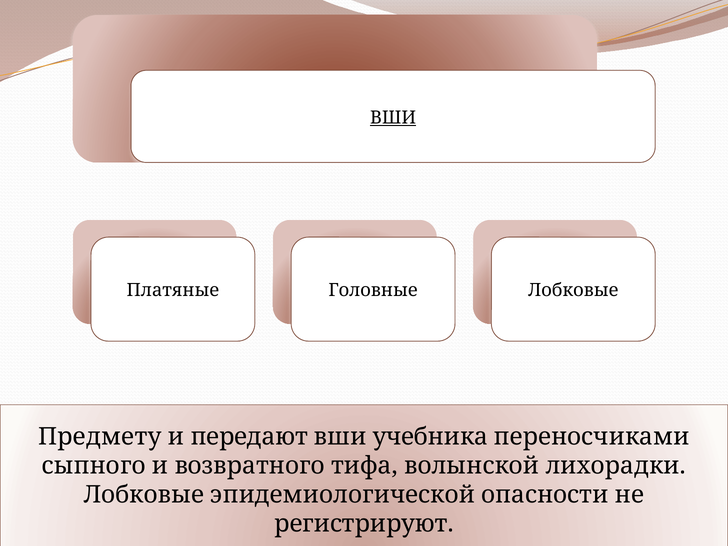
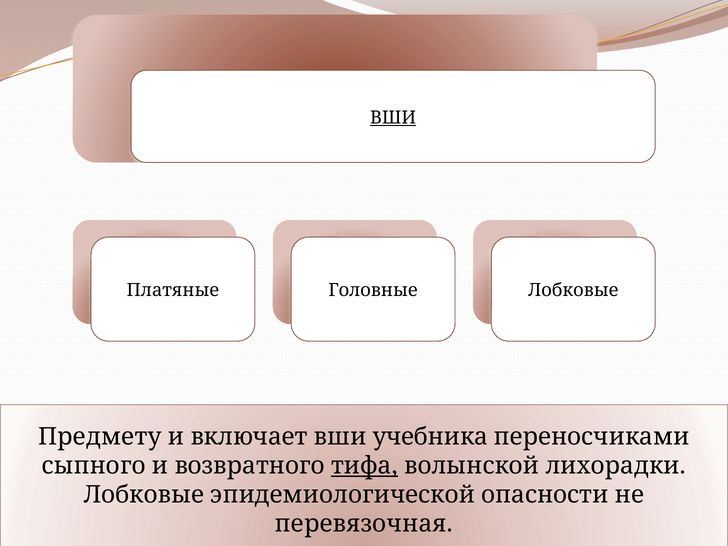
передают: передают -> включает (249, 437)
тифа underline: none -> present (364, 466)
регистрируют: регистрируют -> перевязочная (364, 524)
